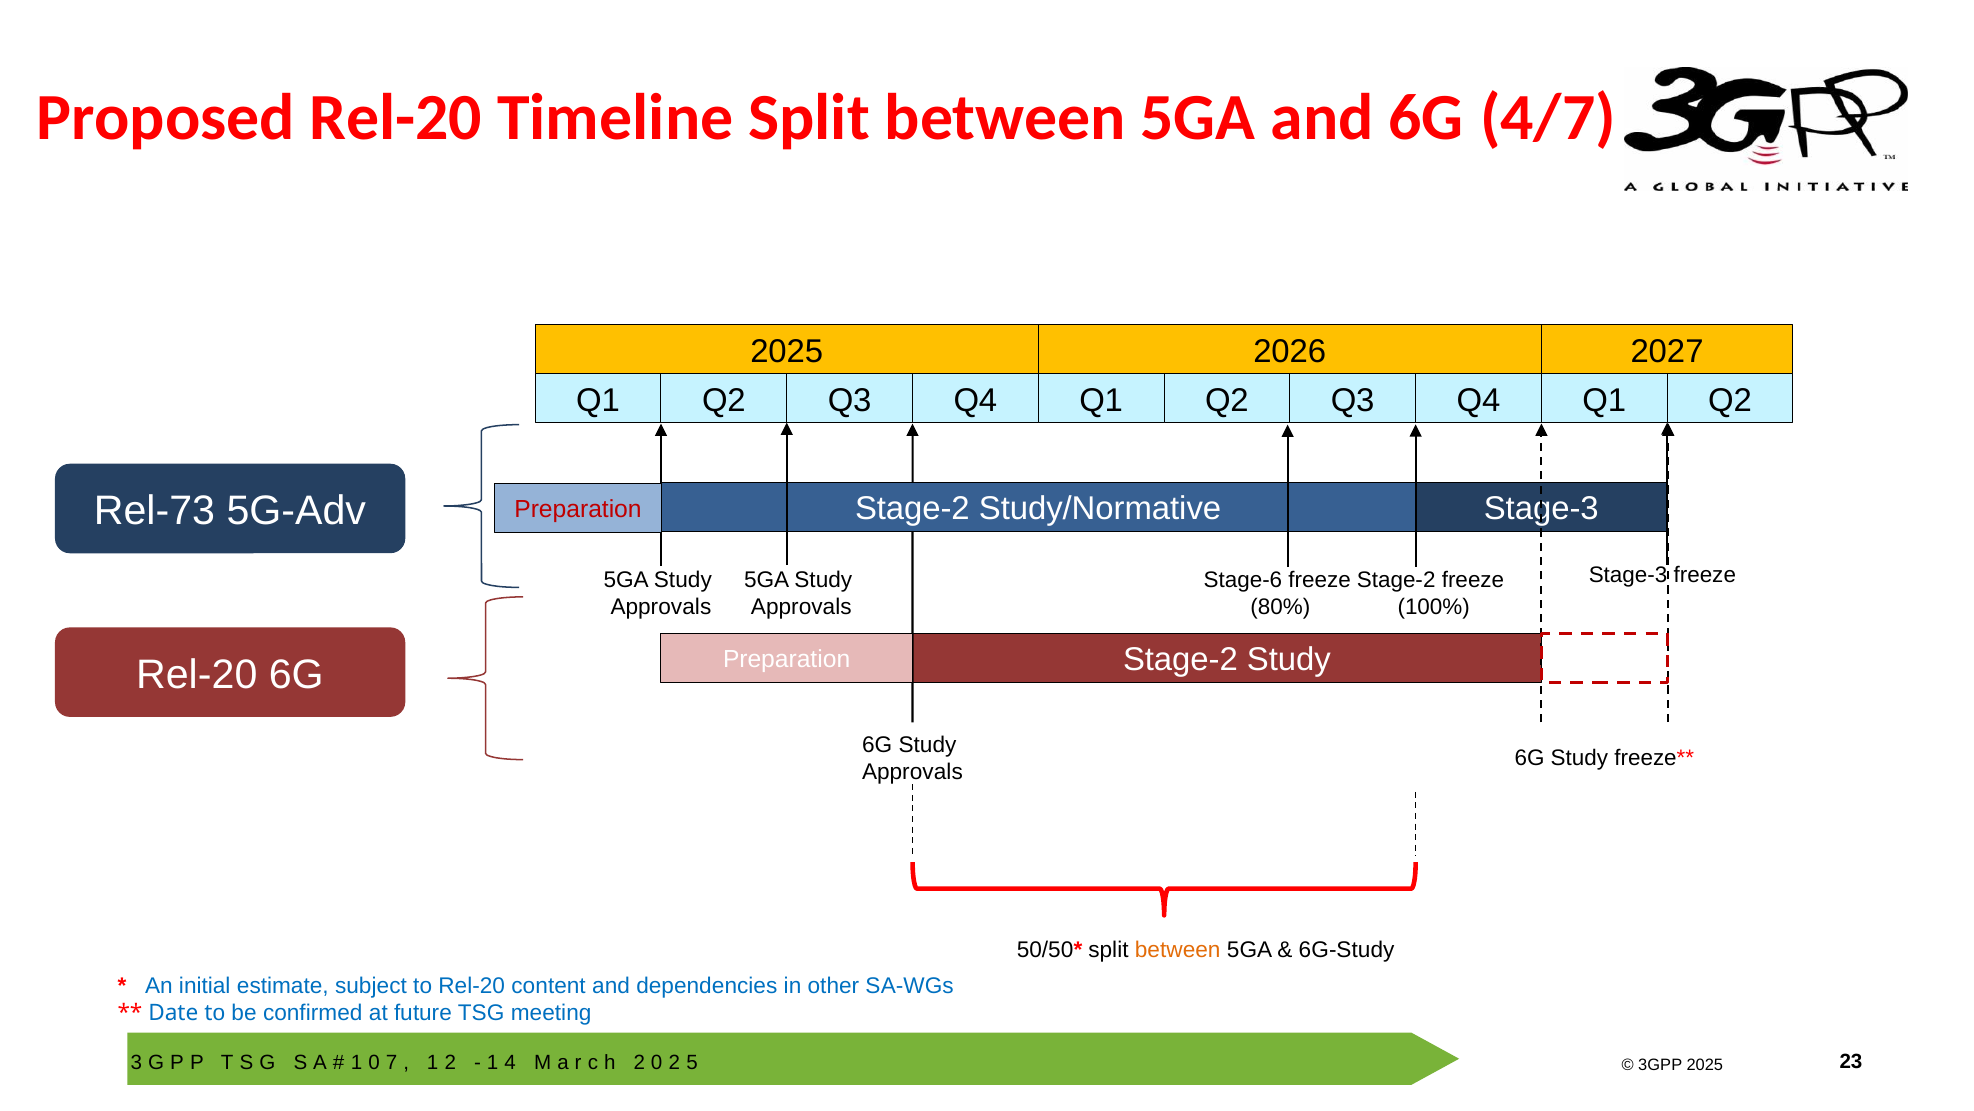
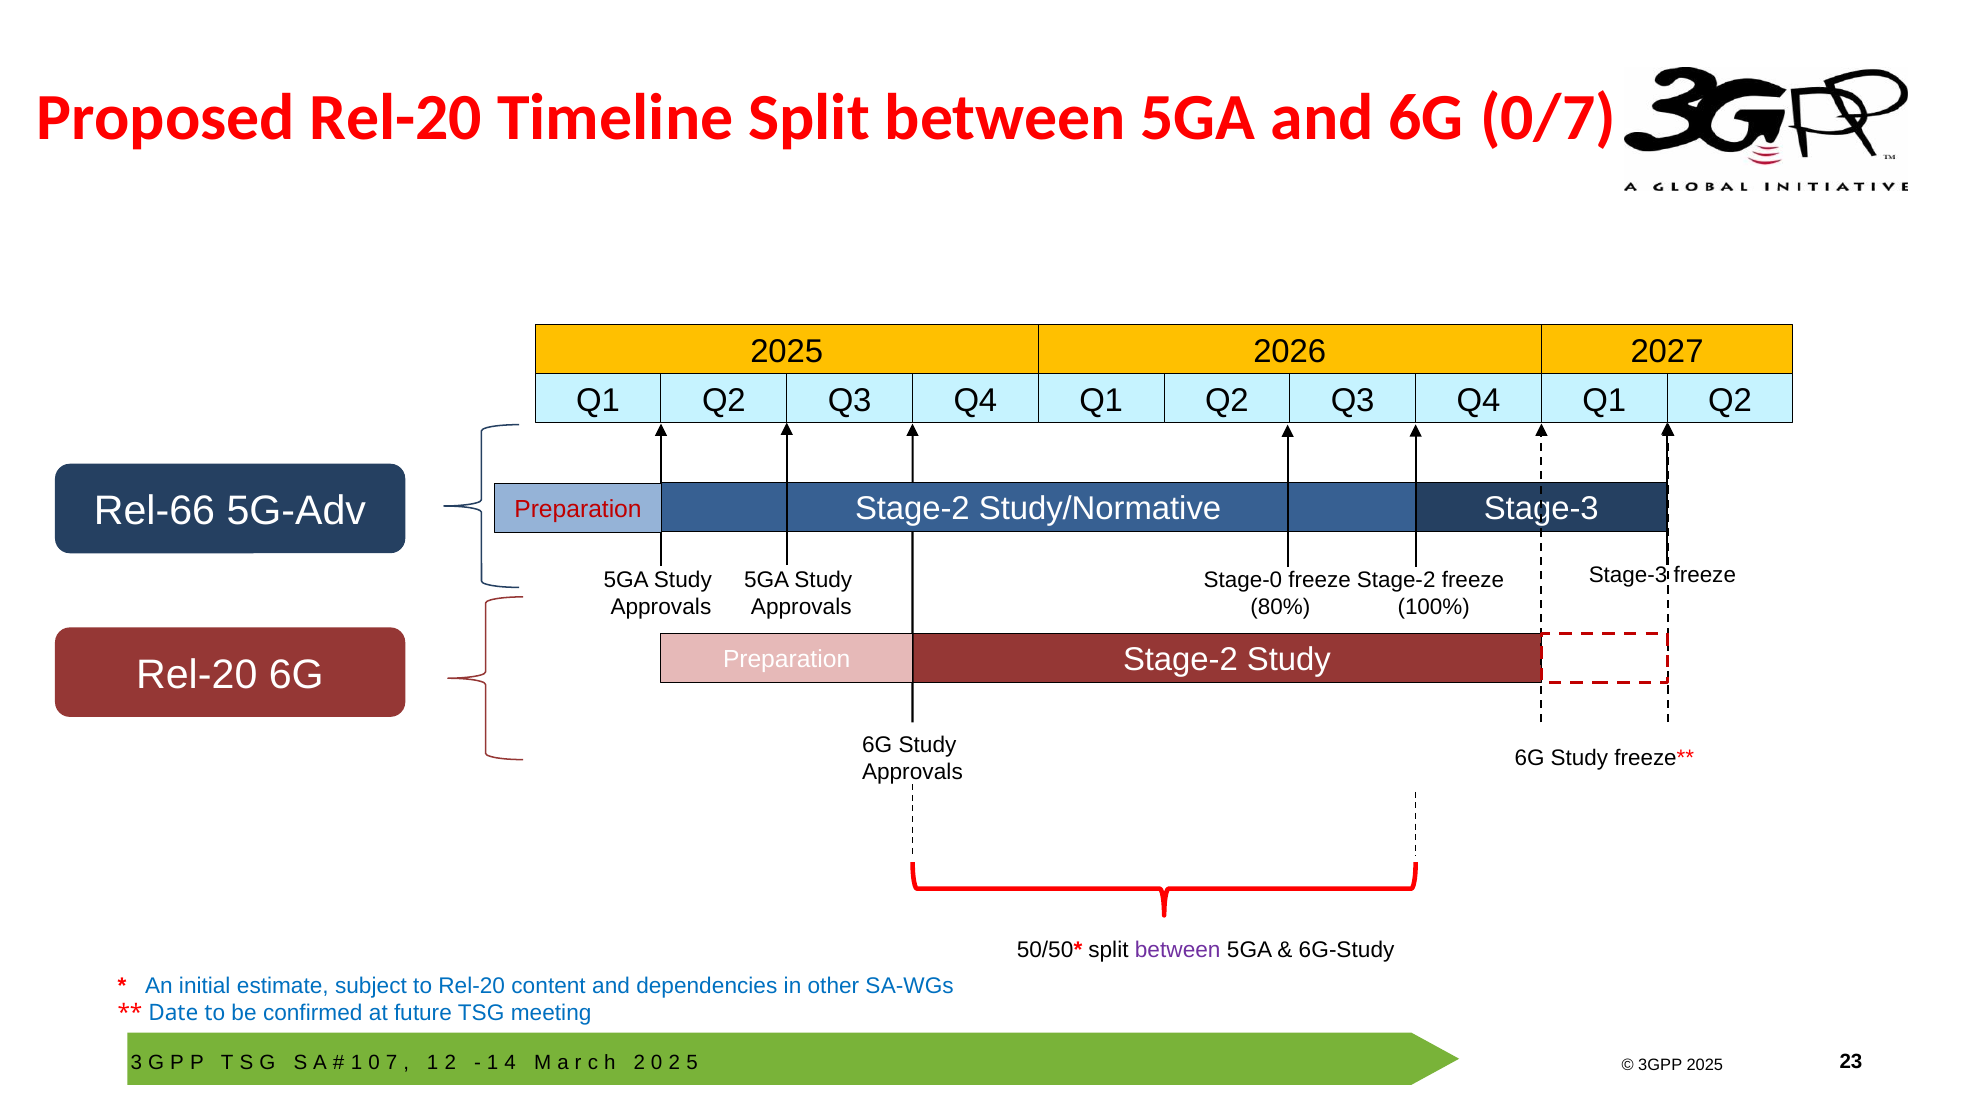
4/7: 4/7 -> 0/7 (1548, 117)
Rel-73: Rel-73 -> Rel-66 (154, 511)
Stage-6: Stage-6 -> Stage-0 (1243, 580)
between colour: orange -> purple (1178, 949)
